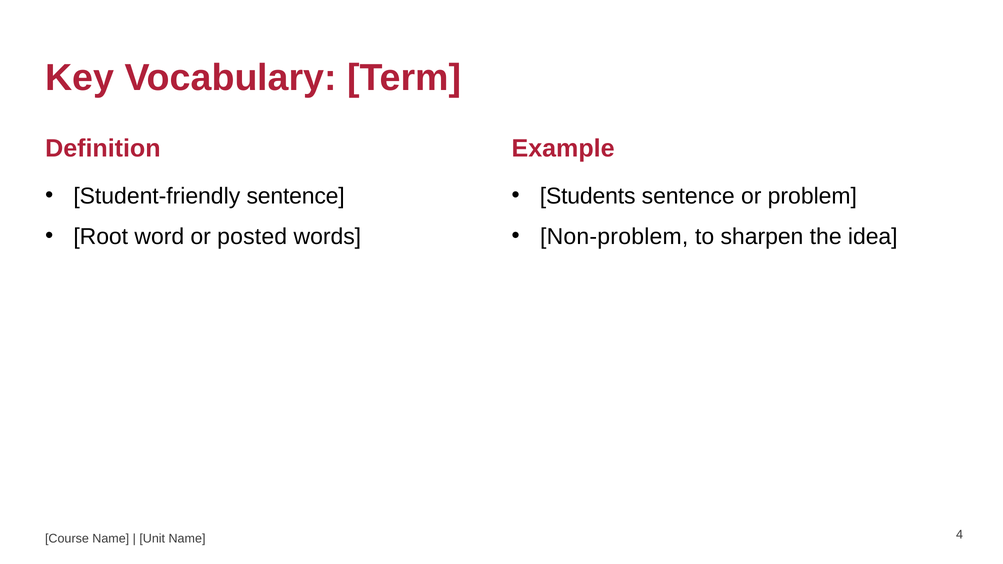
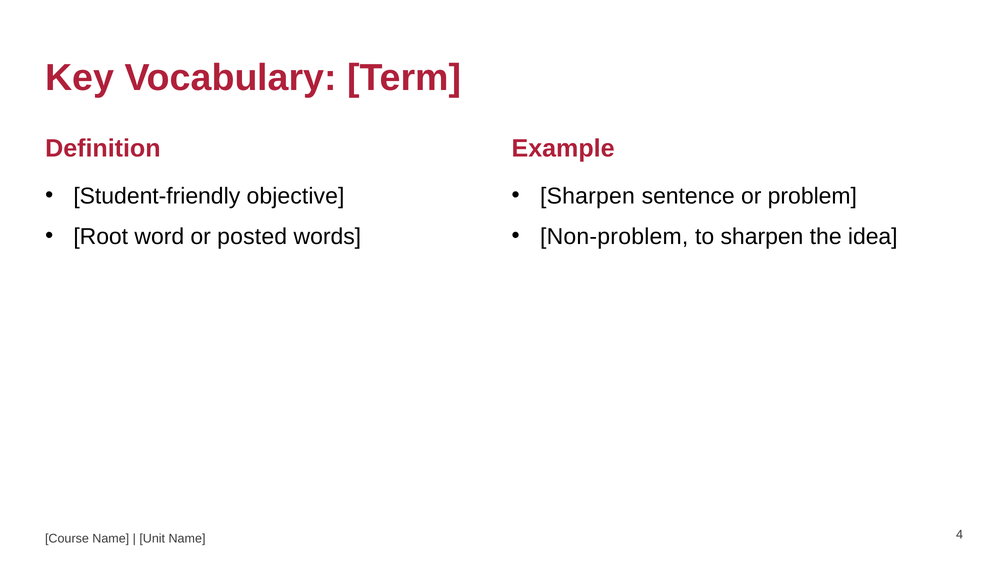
Student-friendly sentence: sentence -> objective (295, 196)
Students: Students -> Sharpen (587, 196)
